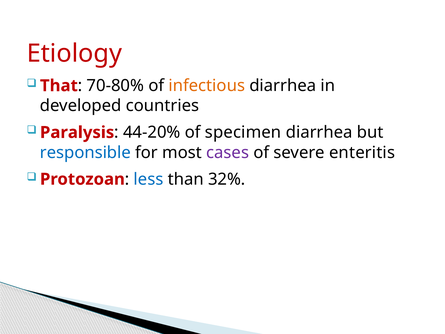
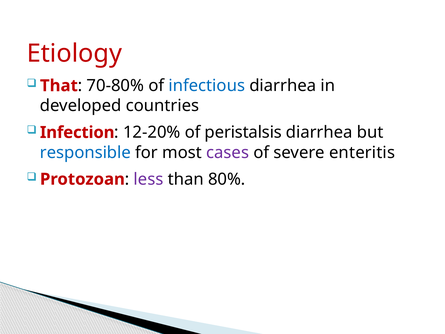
infectious colour: orange -> blue (207, 86)
Paralysis: Paralysis -> Infection (77, 132)
44-20%: 44-20% -> 12-20% (152, 132)
specimen: specimen -> peristalsis (243, 132)
less colour: blue -> purple (149, 179)
32%: 32% -> 80% (227, 179)
